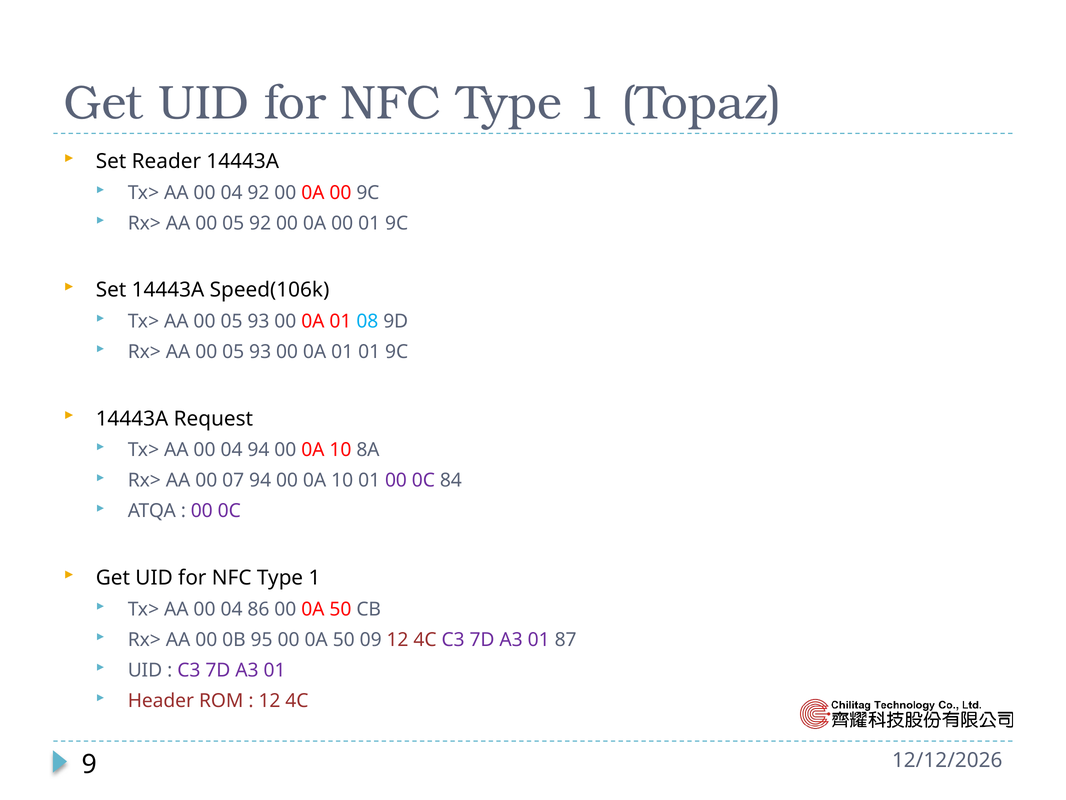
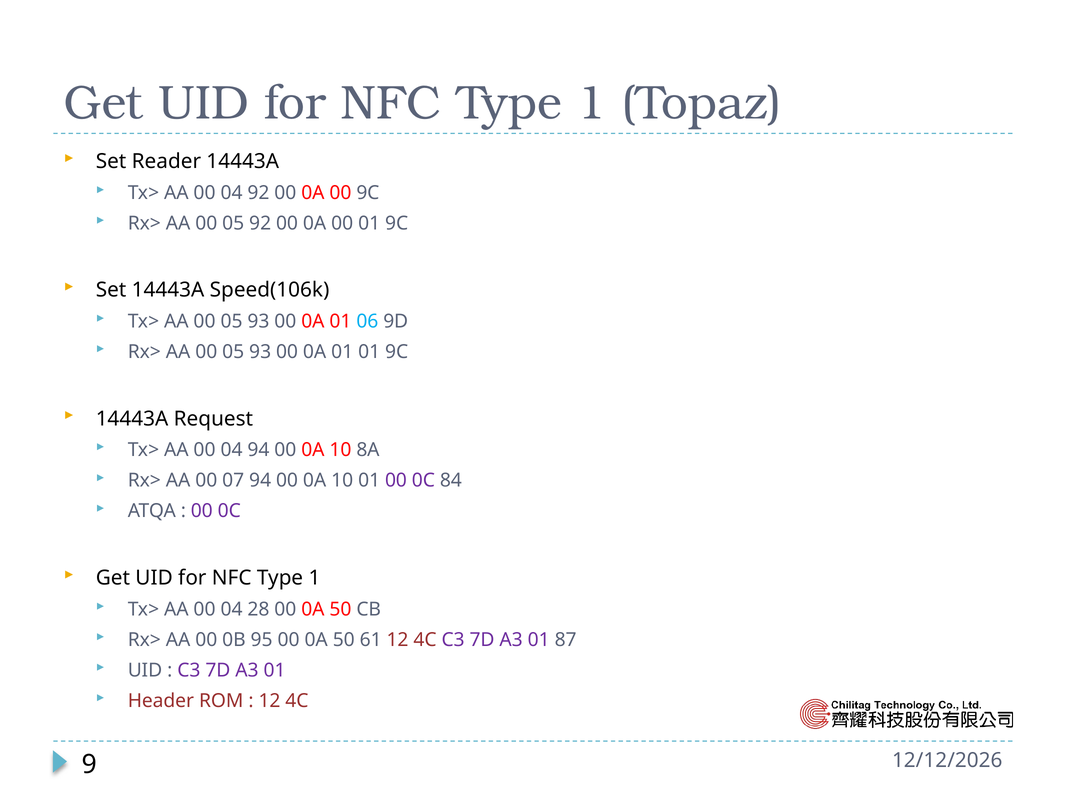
08: 08 -> 06 (367, 321)
86: 86 -> 28 (258, 609)
09: 09 -> 61 (371, 639)
